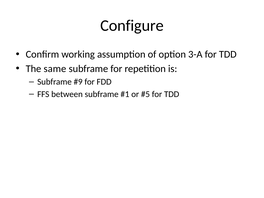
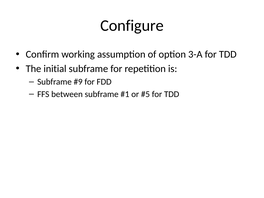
same: same -> initial (55, 69)
